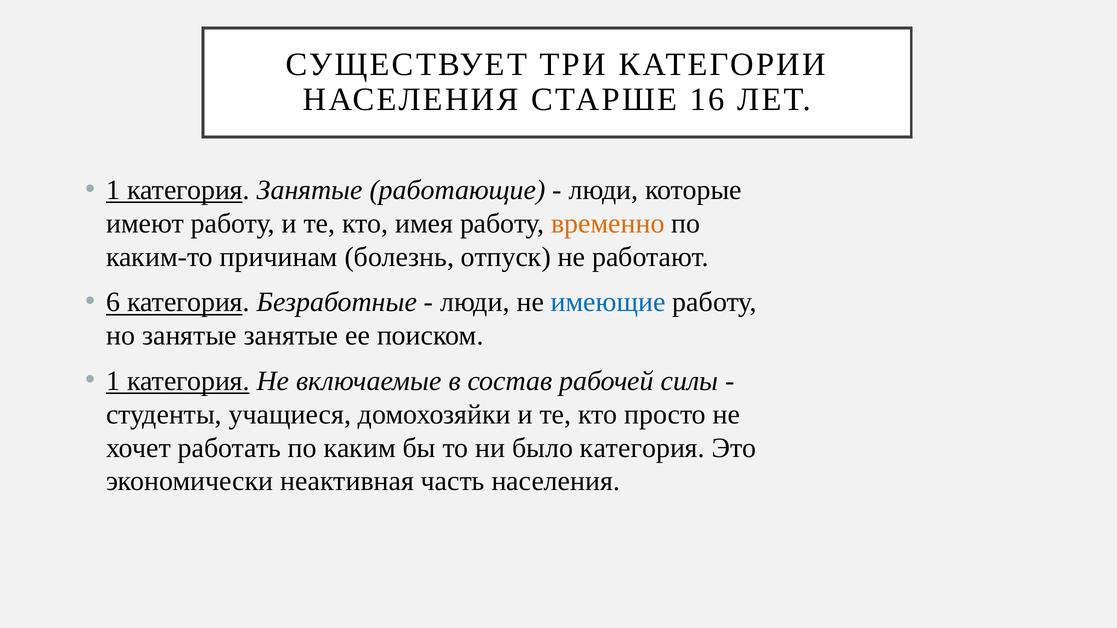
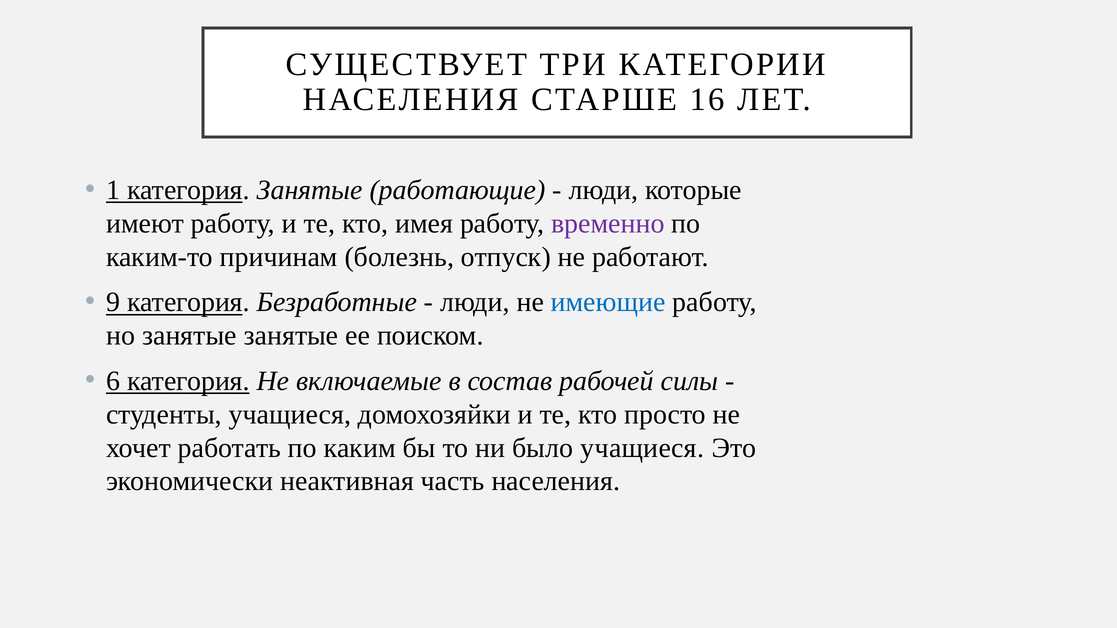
временно colour: orange -> purple (608, 224)
6: 6 -> 9 (113, 302)
1: 1 -> 6 (113, 381)
было категория: категория -> учащиеся (642, 448)
